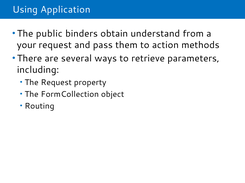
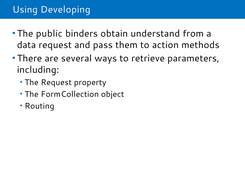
Application: Application -> Developing (65, 10)
your: your -> data (26, 45)
